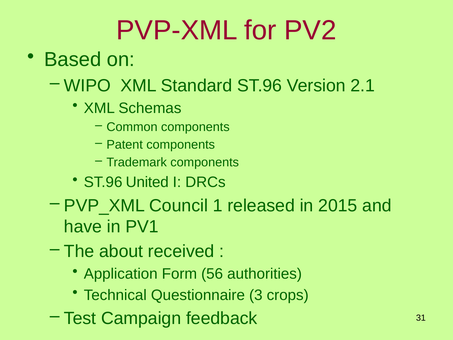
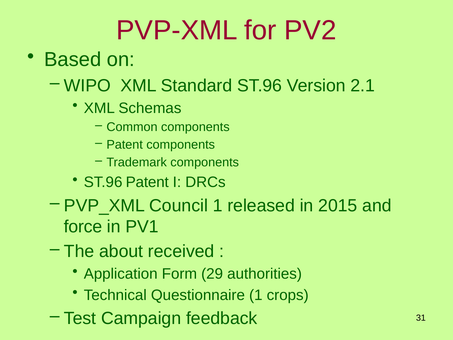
ST.96 United: United -> Patent (147, 182)
have: have -> force (83, 227)
56: 56 -> 29 (212, 274)
Questionnaire 3: 3 -> 1 (256, 295)
